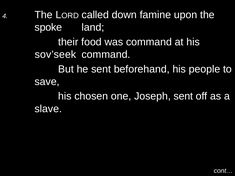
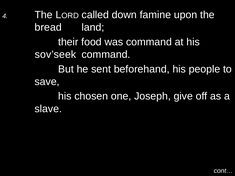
spoke: spoke -> bread (48, 27)
Joseph sent: sent -> give (183, 96)
